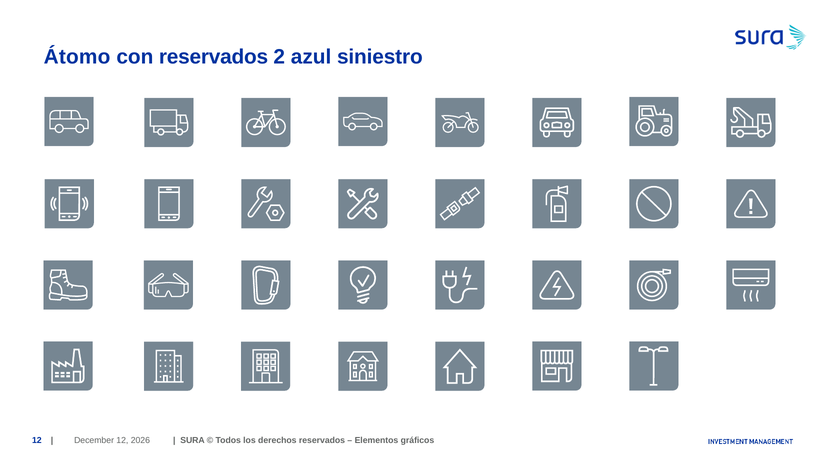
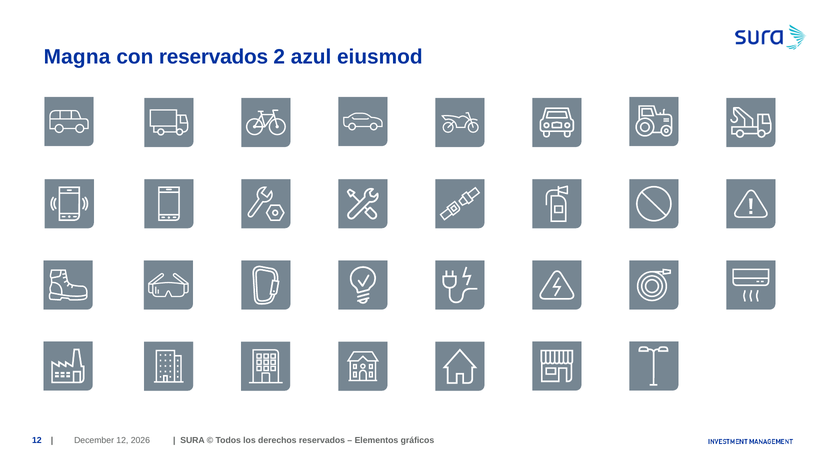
Átomo: Átomo -> Magna (77, 57)
siniestro: siniestro -> eiusmod (380, 57)
